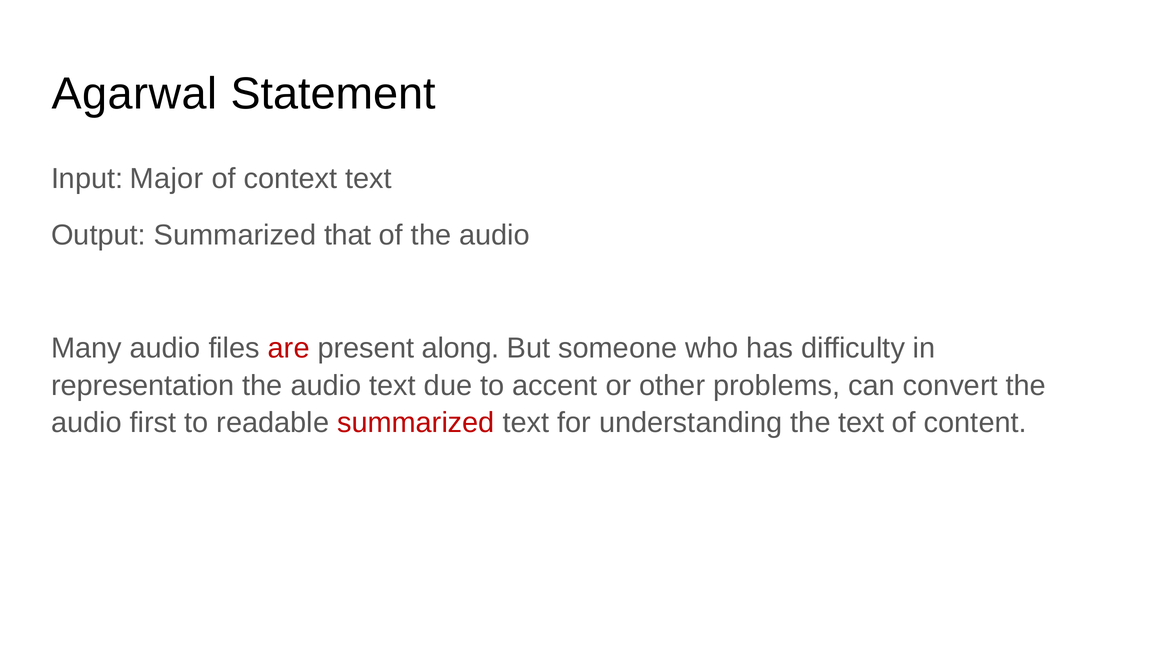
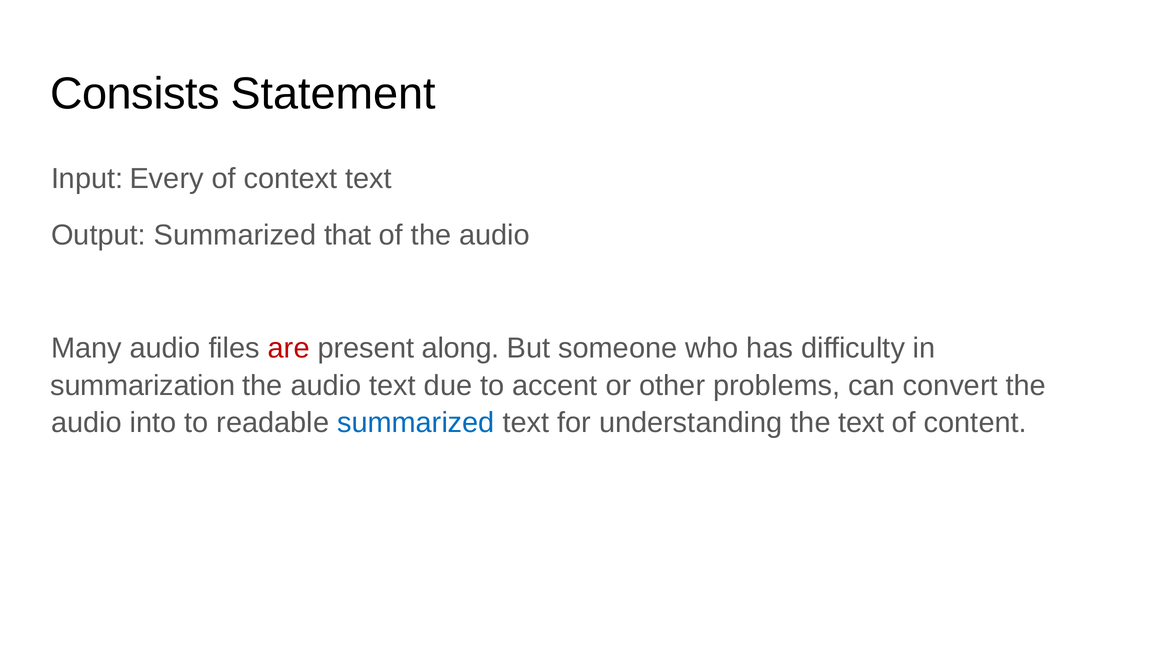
Agarwal: Agarwal -> Consists (135, 94)
Major: Major -> Every (167, 179)
representation: representation -> summarization (143, 386)
first: first -> into (153, 423)
summarized colour: red -> blue (416, 423)
